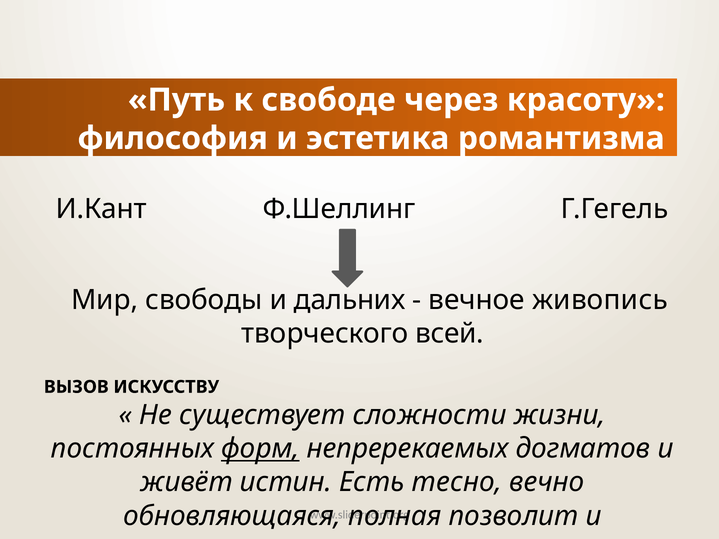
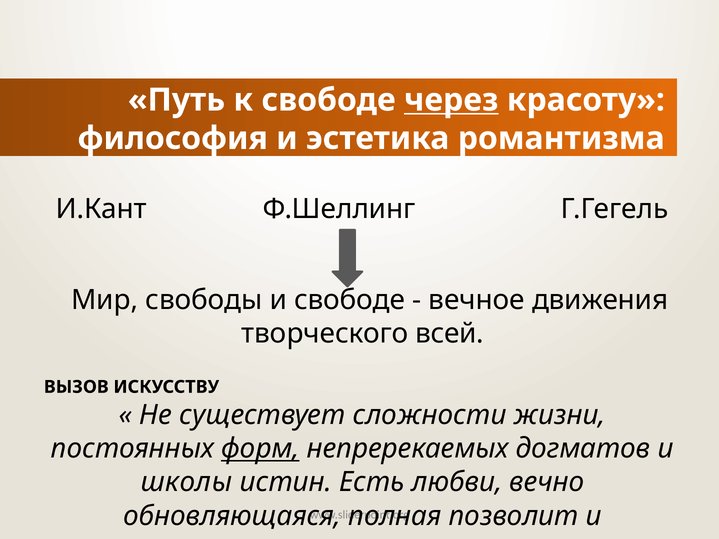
через underline: none -> present (451, 100)
и дальних: дальних -> свободе (350, 300)
живопись: живопись -> движения (600, 300)
живёт: живёт -> школы (186, 482)
тесно: тесно -> любви (457, 482)
